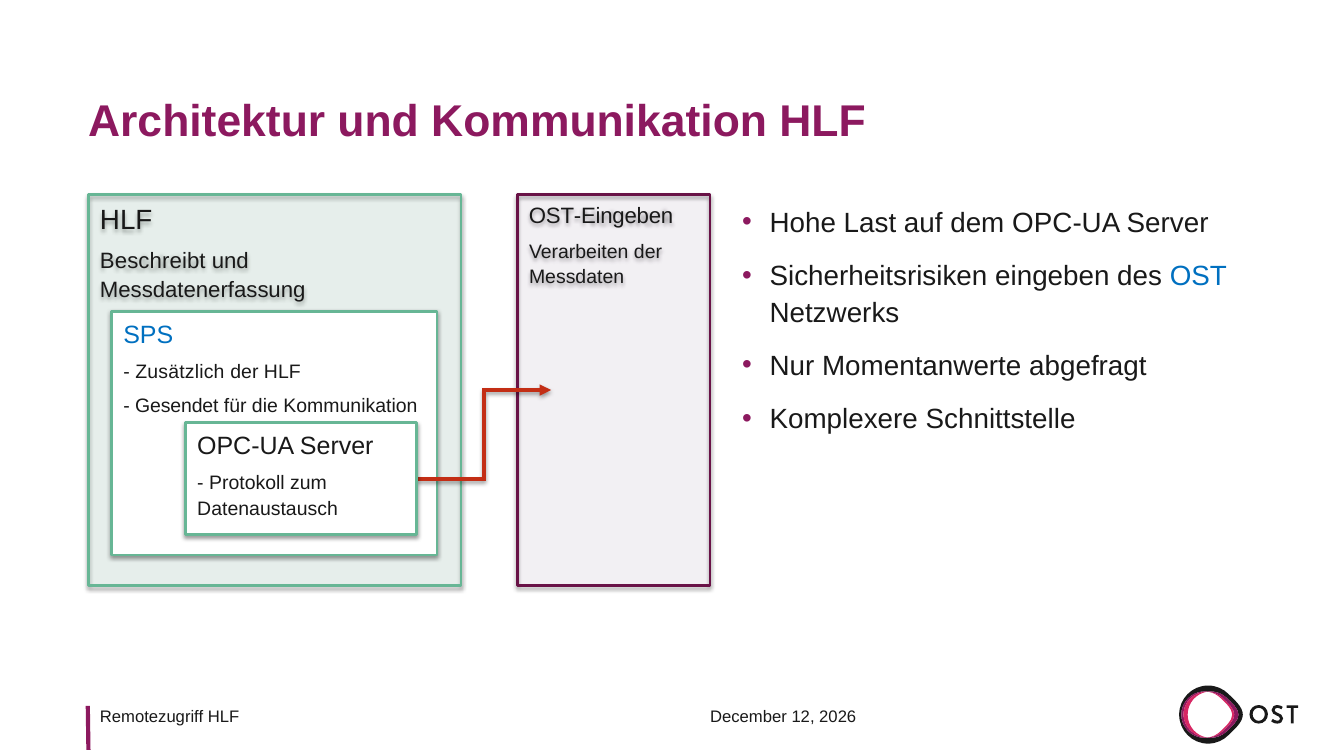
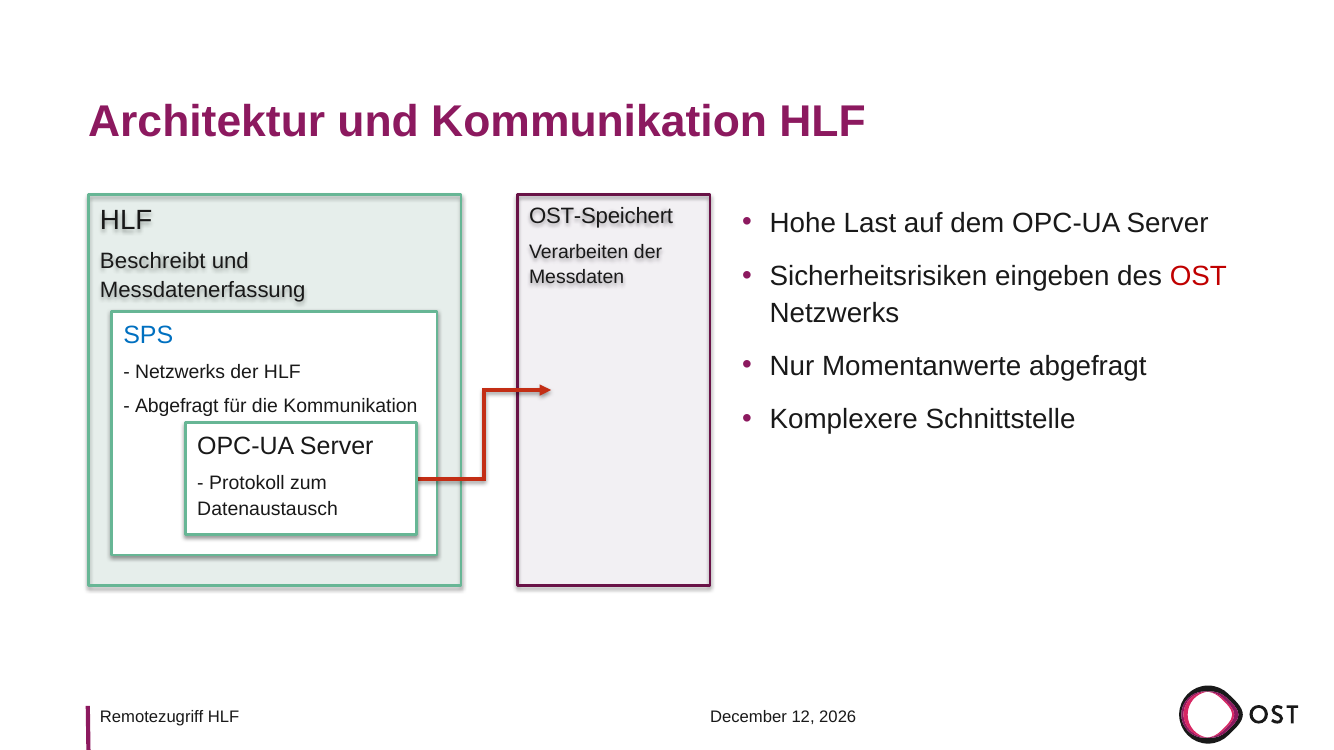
OST-Eingeben: OST-Eingeben -> OST-Speichert (601, 216)
OST colour: blue -> red (1198, 276)
Zusätzlich: Zusätzlich -> Netzwerks (180, 372)
Gesendet: Gesendet -> Abgefragt (177, 406)
